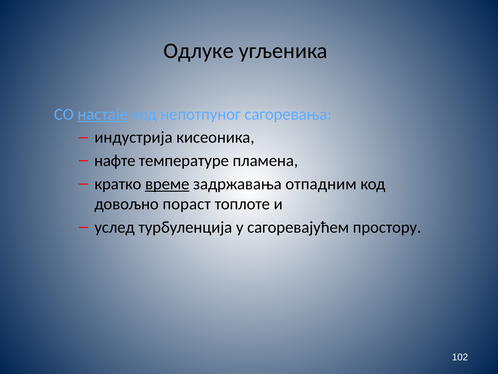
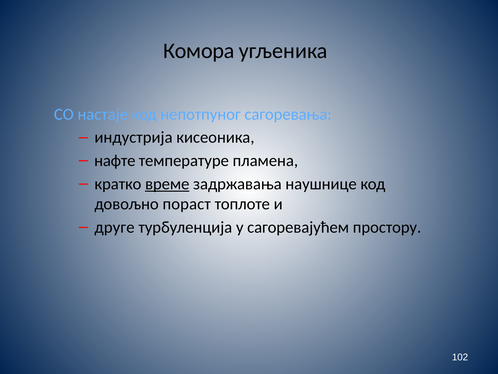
Одлуке: Одлуке -> Комора (199, 51)
настаје underline: present -> none (103, 114)
отпадним: отпадним -> наушнице (321, 184)
услед: услед -> друге (114, 227)
